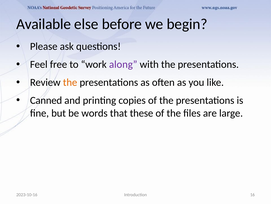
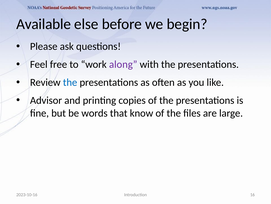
the colour: orange -> blue (70, 82)
Canned: Canned -> Advisor (46, 100)
these: these -> know (142, 113)
